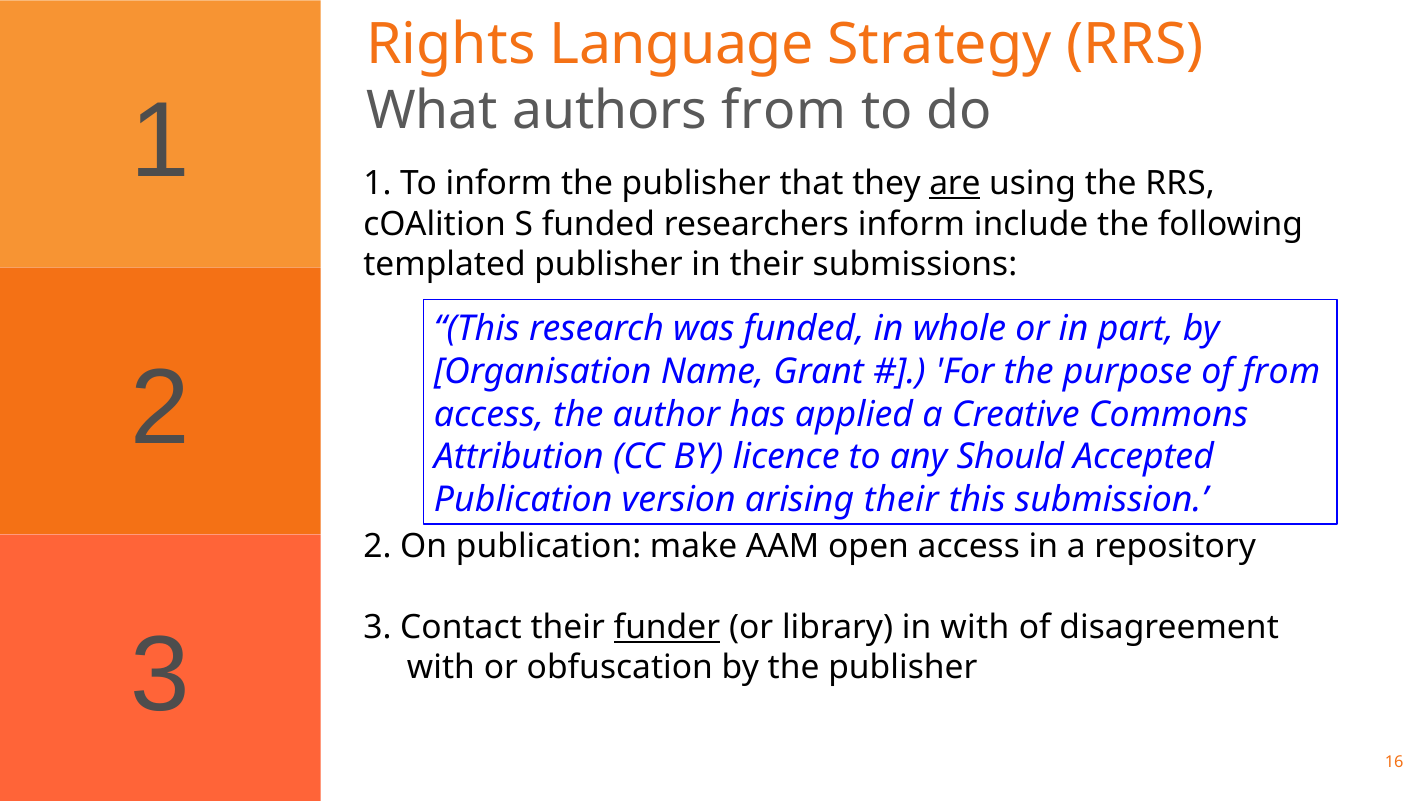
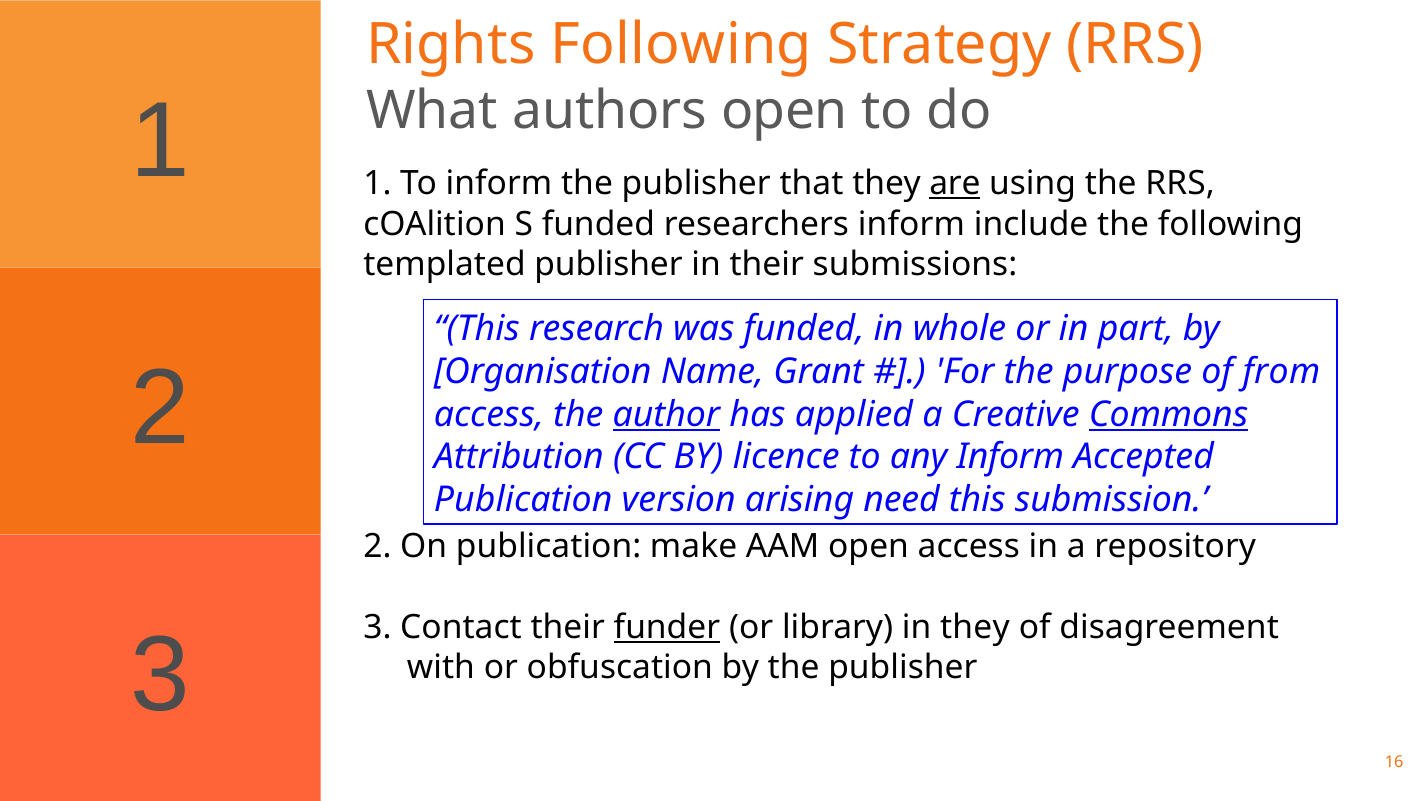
Rights Language: Language -> Following (681, 44)
authors from: from -> open (785, 111)
author underline: none -> present (666, 415)
Commons underline: none -> present (1168, 415)
any Should: Should -> Inform (1010, 457)
arising their: their -> need (902, 500)
in with: with -> they (975, 628)
